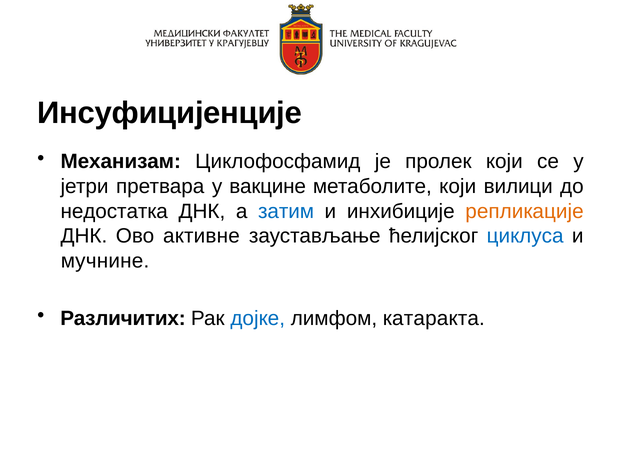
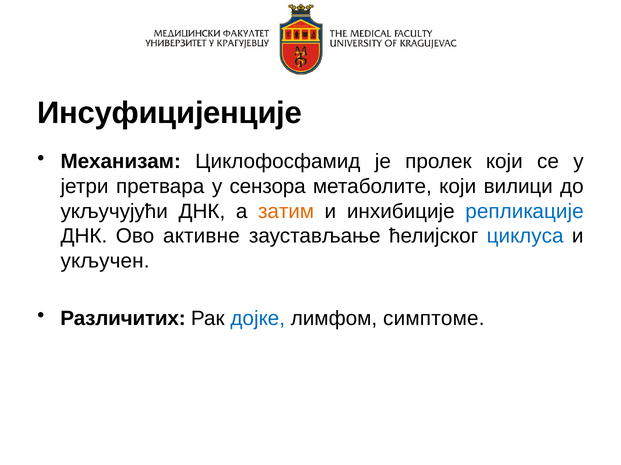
вакцине: вакцине -> сензора (268, 187)
недостатка: недостатка -> укључујући (114, 212)
затим colour: blue -> orange (286, 212)
репликације colour: orange -> blue (524, 212)
мучнине: мучнине -> укључен (105, 261)
катаракта: катаракта -> симптоме (434, 319)
